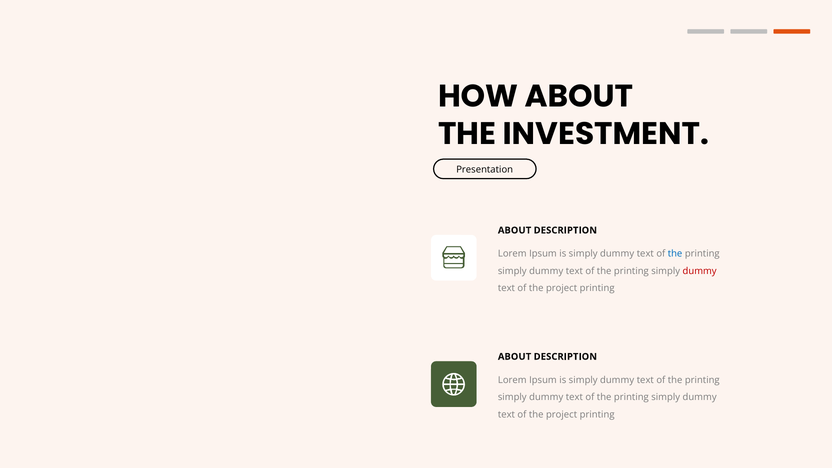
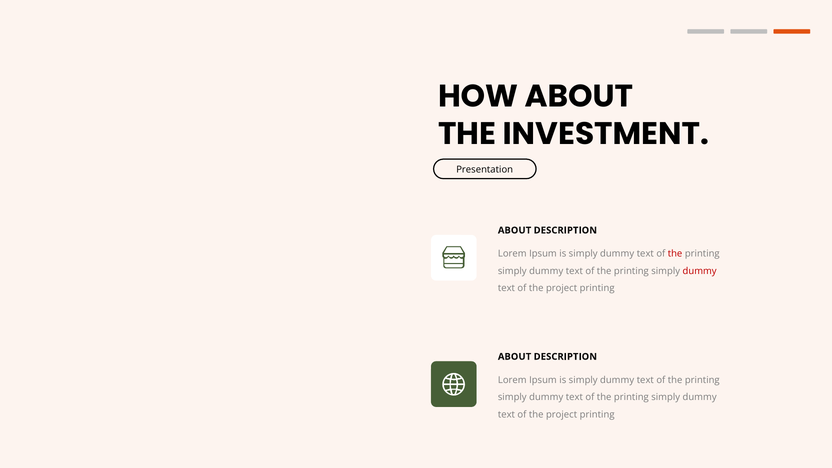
the colour: blue -> red (675, 254)
